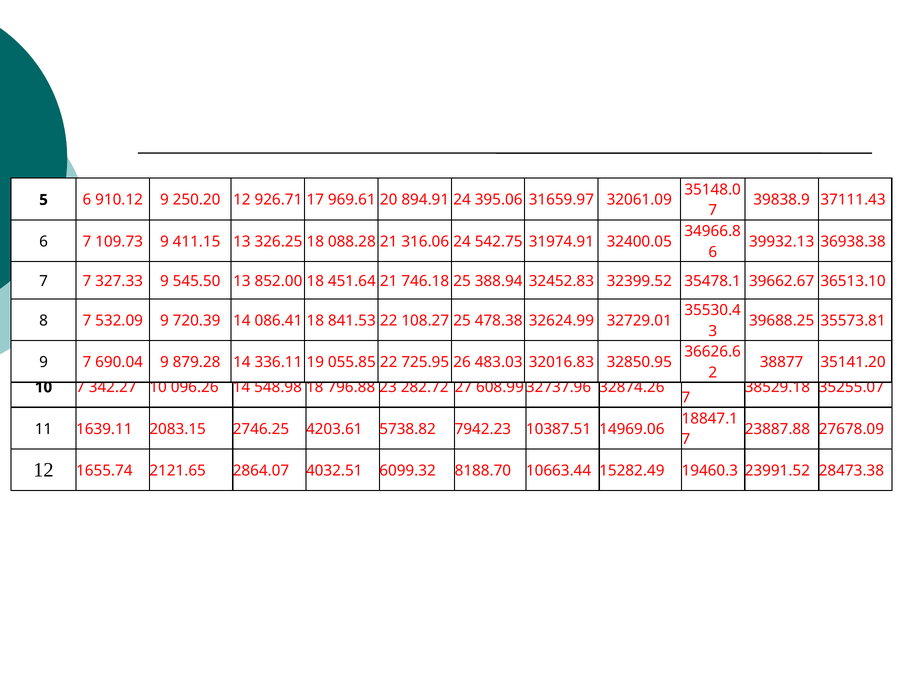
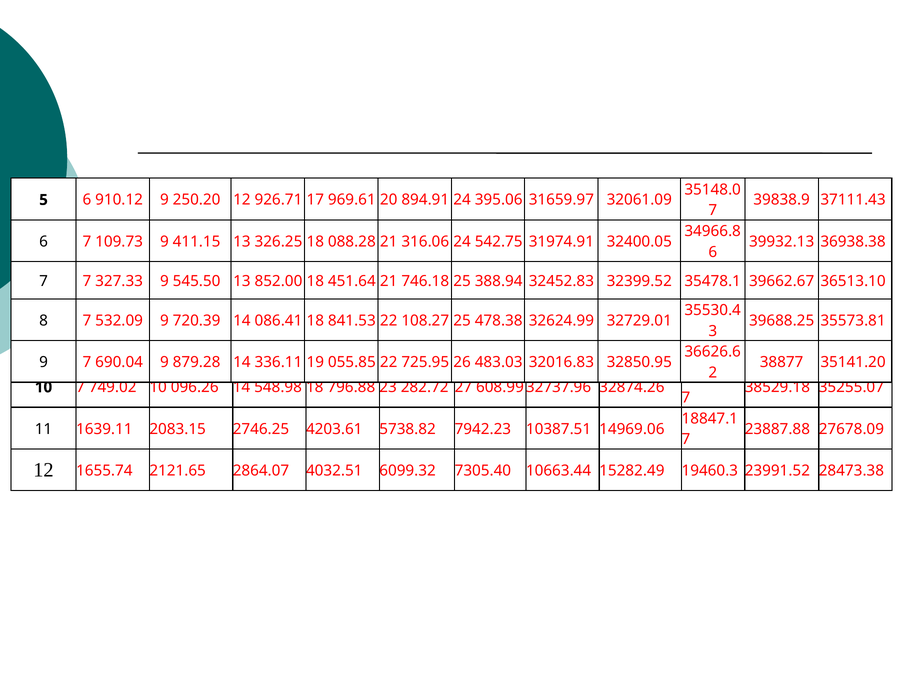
342.27: 342.27 -> 749.02 (113, 387)
8188.70: 8188.70 -> 7305.40 (483, 470)
